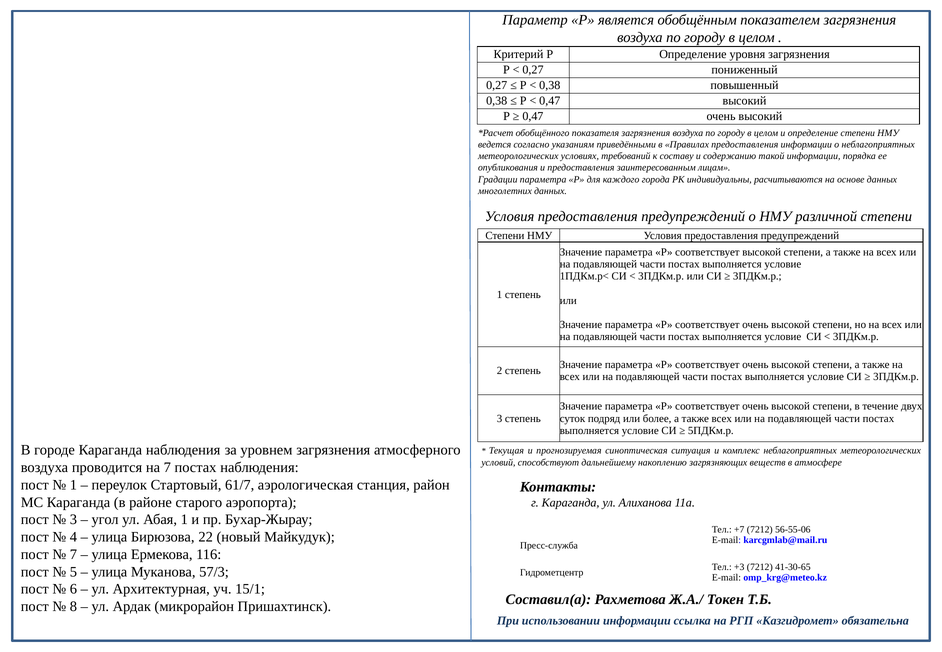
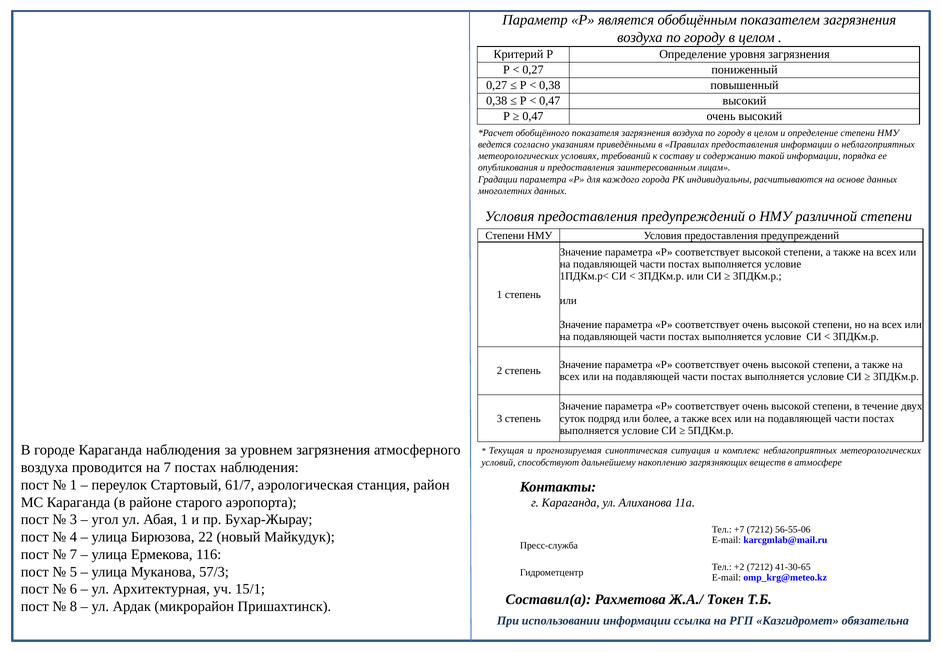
+3: +3 -> +2 (739, 567)
